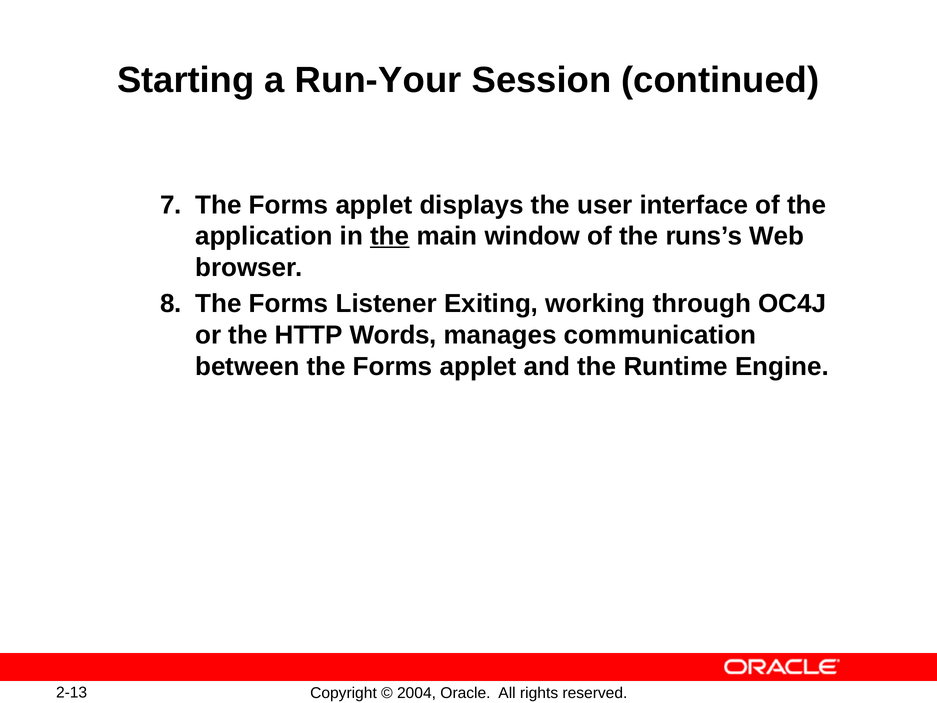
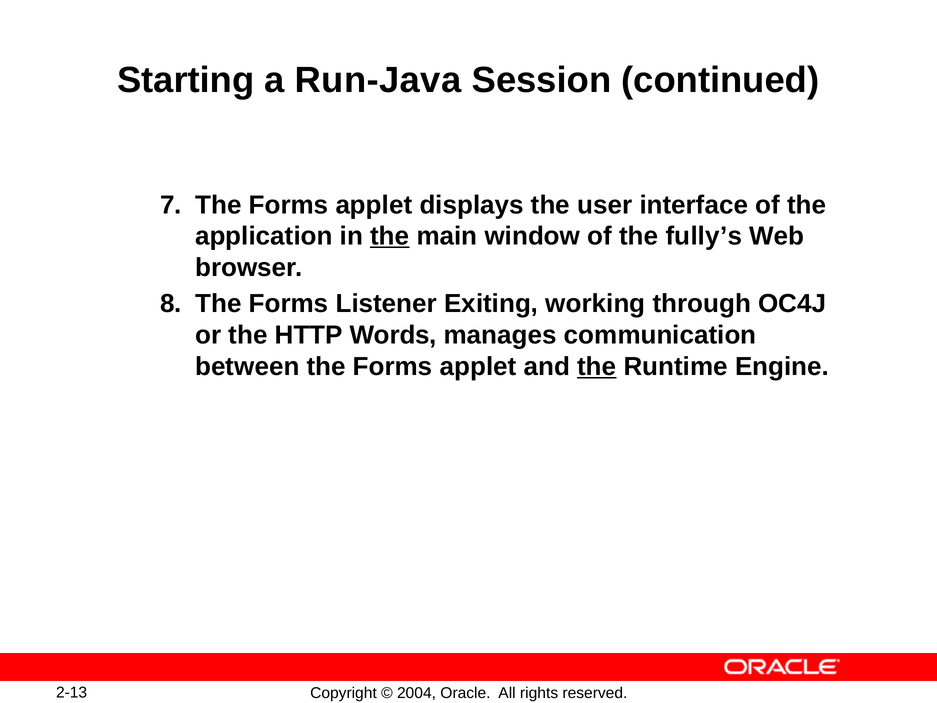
Run-Your: Run-Your -> Run-Java (378, 80)
runs’s: runs’s -> fully’s (704, 236)
the underline: none -> present (597, 366)
